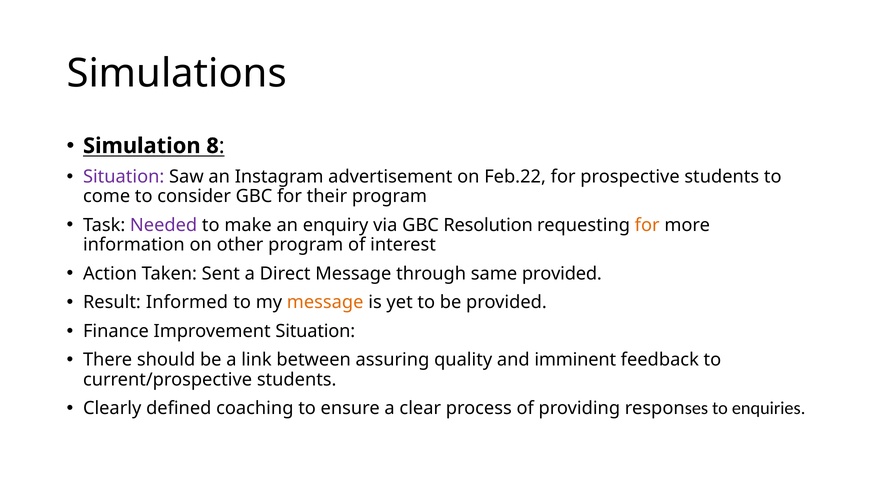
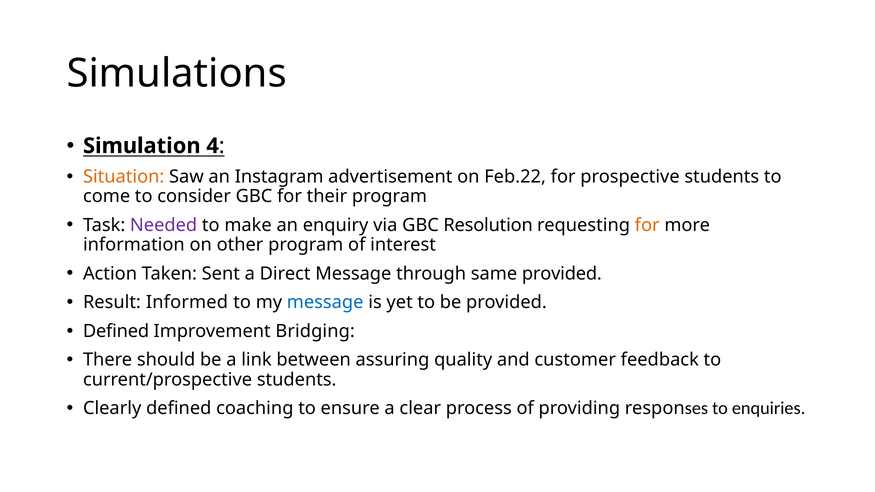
8: 8 -> 4 (213, 146)
Situation colour: purple -> orange (124, 177)
message colour: orange -> blue (325, 302)
Finance: Finance -> Defined (116, 331)
Improvement Situation: Situation -> Bridging (315, 331)
imminent: imminent -> customer (575, 360)
